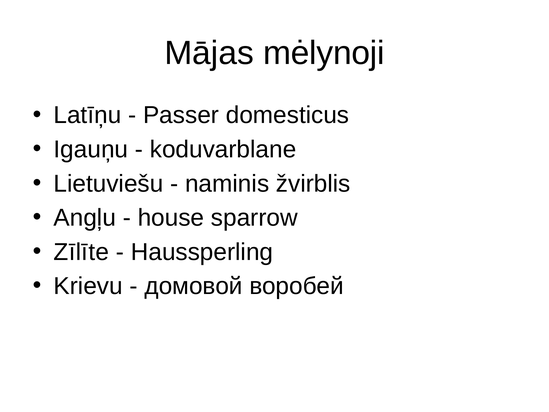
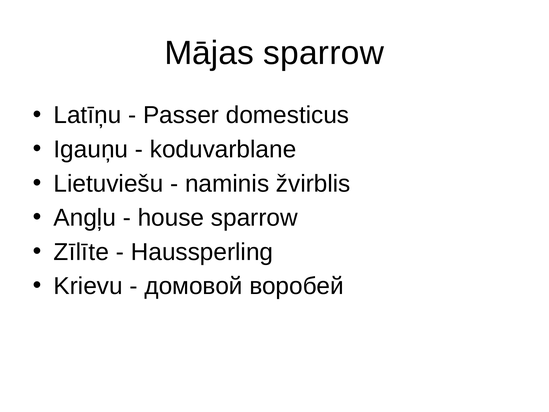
Mājas mėlynoji: mėlynoji -> sparrow (324, 53)
